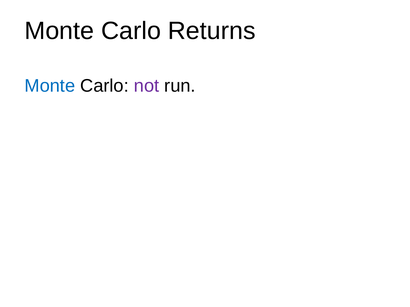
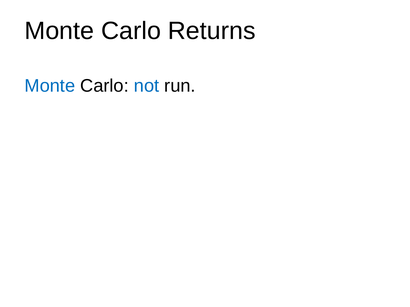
not colour: purple -> blue (147, 86)
